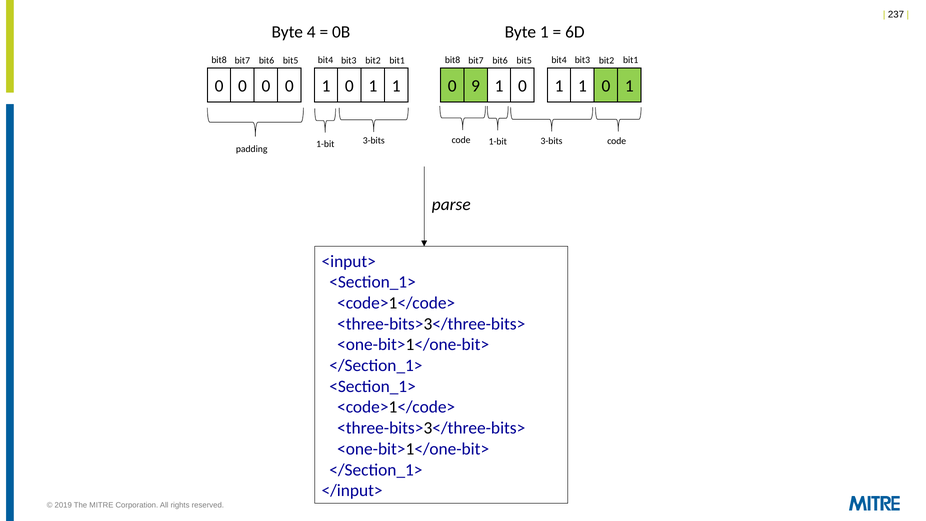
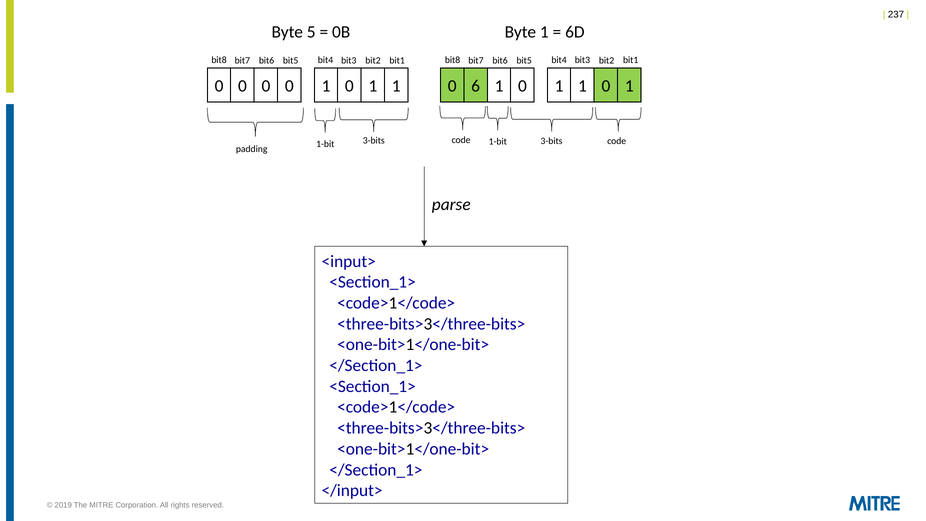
4: 4 -> 5 (311, 32)
9: 9 -> 6 (476, 86)
